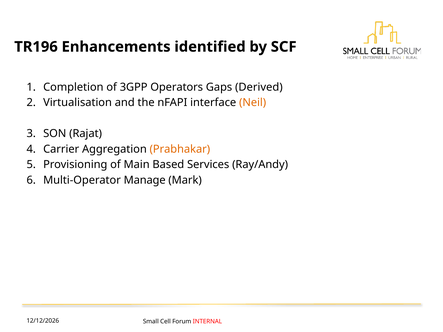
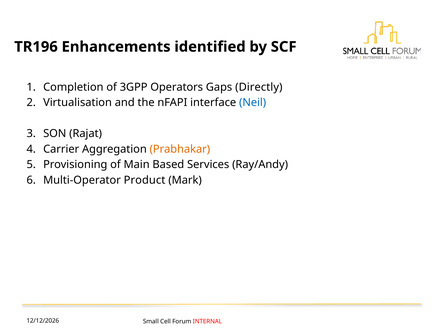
Derived: Derived -> Directly (259, 87)
Neil colour: orange -> blue (253, 103)
Manage: Manage -> Product (145, 180)
